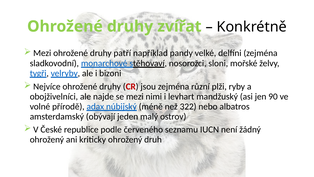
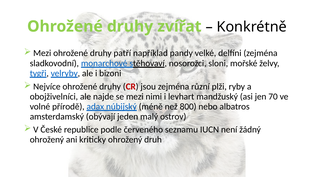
90: 90 -> 70 (273, 96)
322: 322 -> 800 (188, 106)
